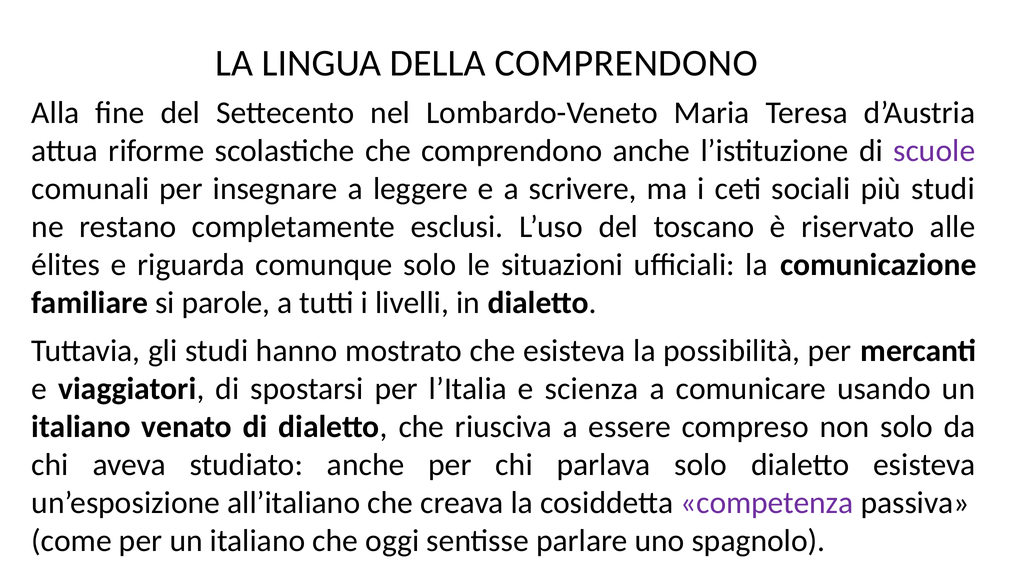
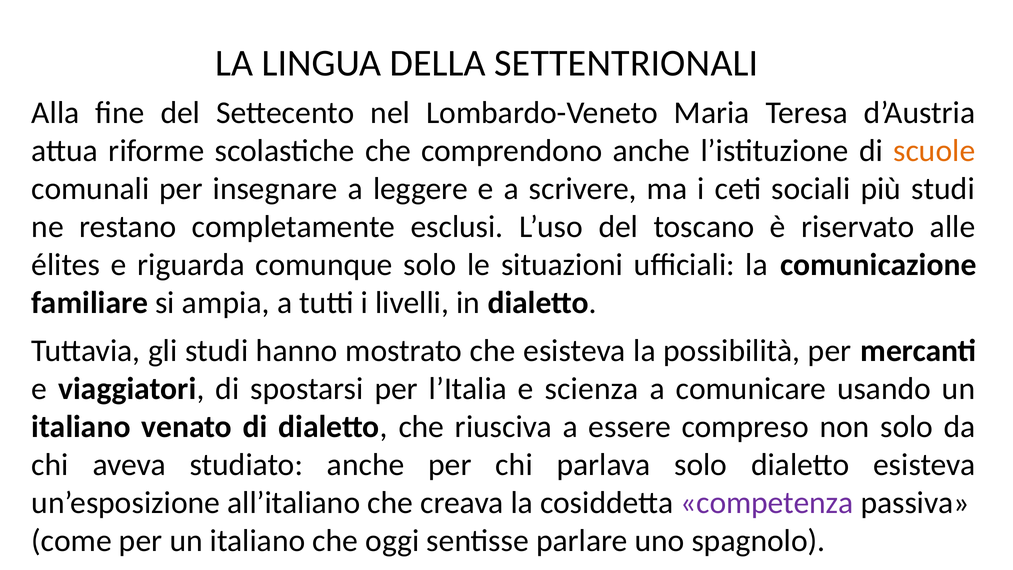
DELLA COMPRENDONO: COMPRENDONO -> SETTENTRIONALI (626, 63)
scuole colour: purple -> orange (934, 151)
parole: parole -> ampia (226, 303)
